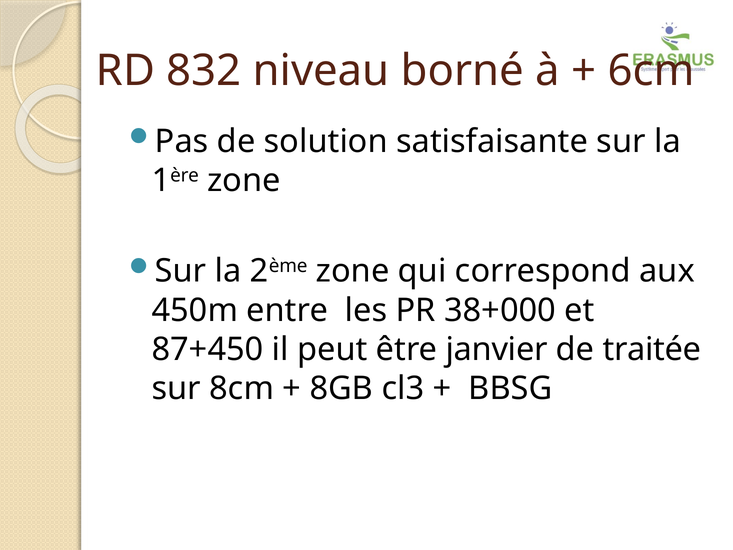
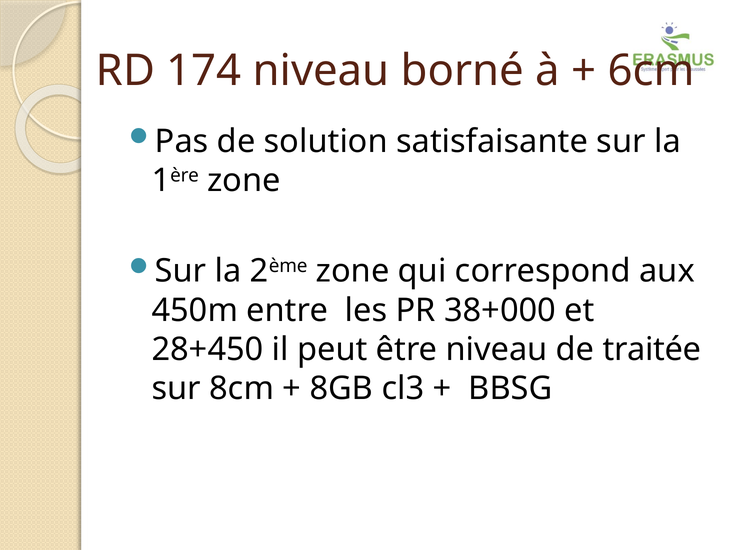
832: 832 -> 174 (204, 71)
87+450: 87+450 -> 28+450 (208, 349)
être janvier: janvier -> niveau (497, 349)
